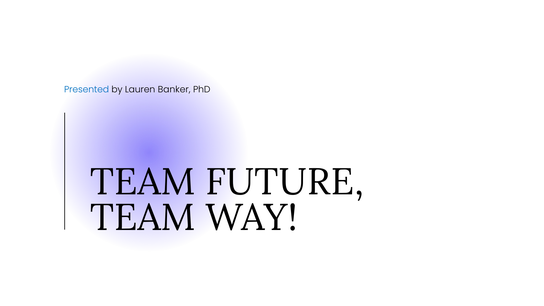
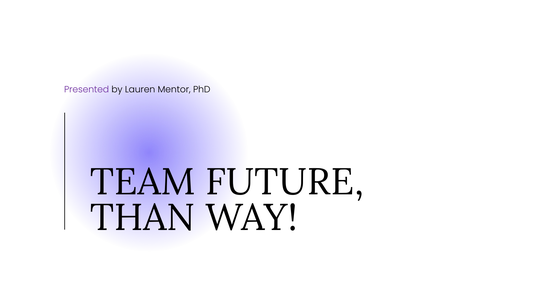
Presented colour: blue -> purple (87, 89)
Banker: Banker -> Mentor (174, 89)
TEAM: TEAM -> THAN (143, 218)
